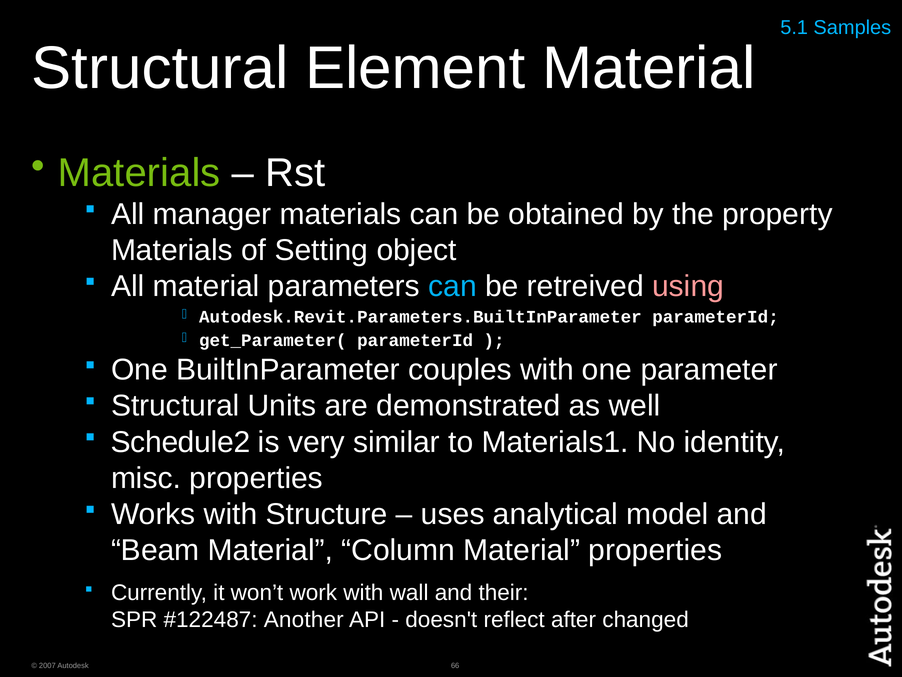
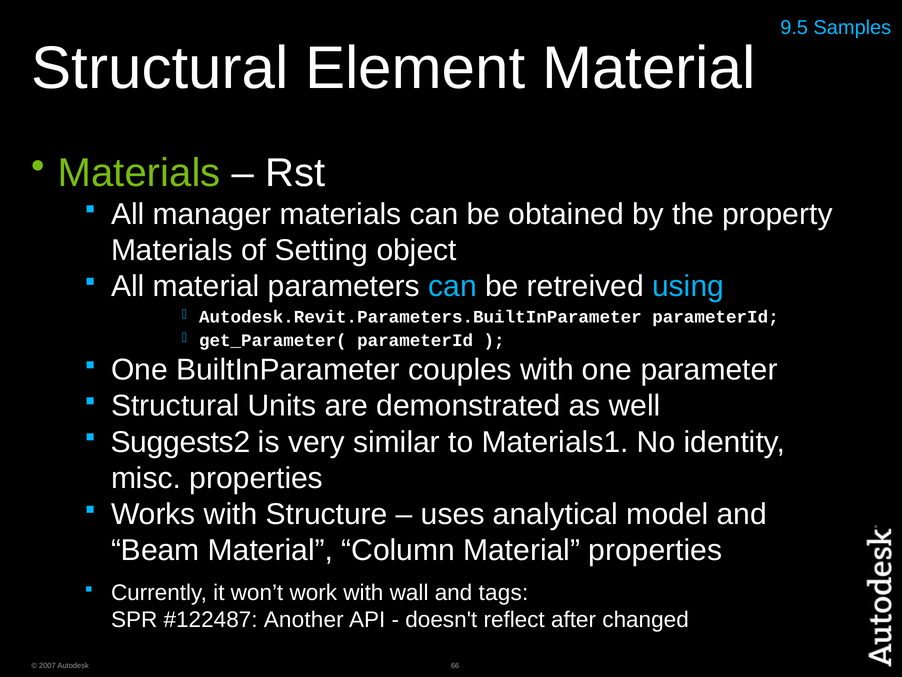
5.1: 5.1 -> 9.5 (794, 28)
using colour: pink -> light blue (688, 286)
Schedule2: Schedule2 -> Suggests2 (180, 442)
their: their -> tags (503, 592)
